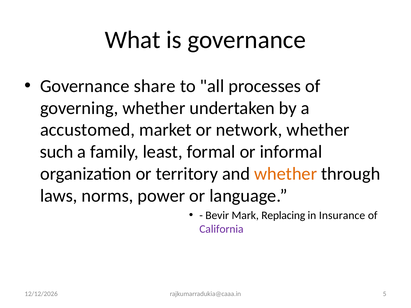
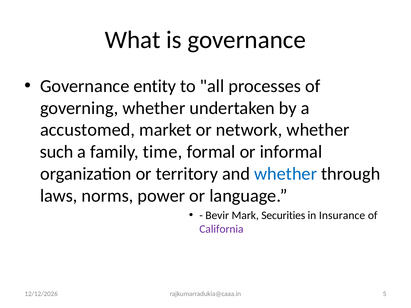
share: share -> entity (155, 86)
least: least -> time (163, 152)
whether colour: orange -> blue (286, 174)
Replacing: Replacing -> Securities (283, 215)
